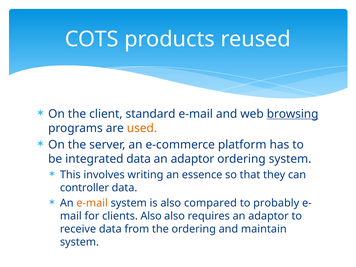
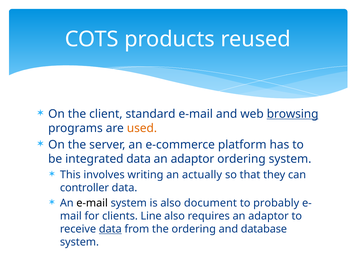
essence: essence -> actually (202, 175)
e-mail colour: orange -> black (92, 203)
compared: compared -> document (210, 203)
clients Also: Also -> Line (151, 216)
data underline: none -> present (110, 229)
maintain: maintain -> database (264, 229)
